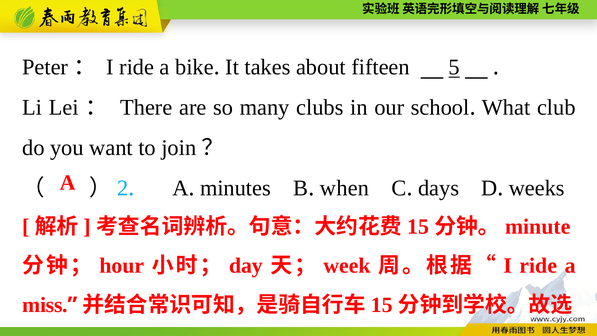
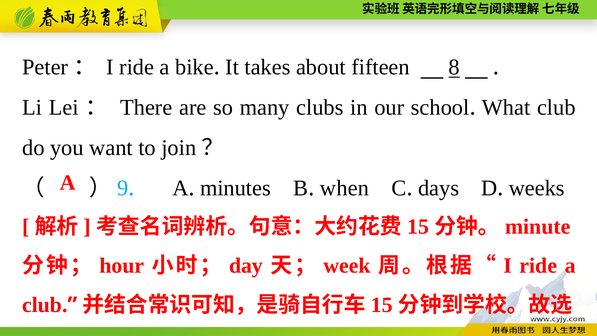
5: 5 -> 8 (454, 67)
2: 2 -> 9 (123, 188)
miss: miss -> club (45, 305)
